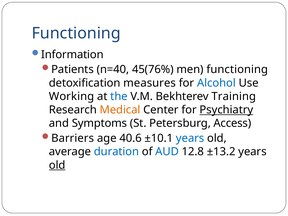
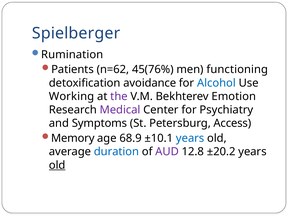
Functioning: Functioning -> Spielberger (76, 33)
Information: Information -> Rumination (72, 55)
n=40: n=40 -> n=62 (113, 69)
measures: measures -> avoidance (150, 83)
the colour: blue -> purple (119, 96)
Training: Training -> Emotion (234, 96)
Medical colour: orange -> purple (120, 110)
Psychiatry underline: present -> none (226, 110)
Barriers: Barriers -> Memory (73, 138)
40.6: 40.6 -> 68.9 (131, 138)
AUD colour: blue -> purple (167, 152)
±13.2: ±13.2 -> ±20.2 (221, 152)
